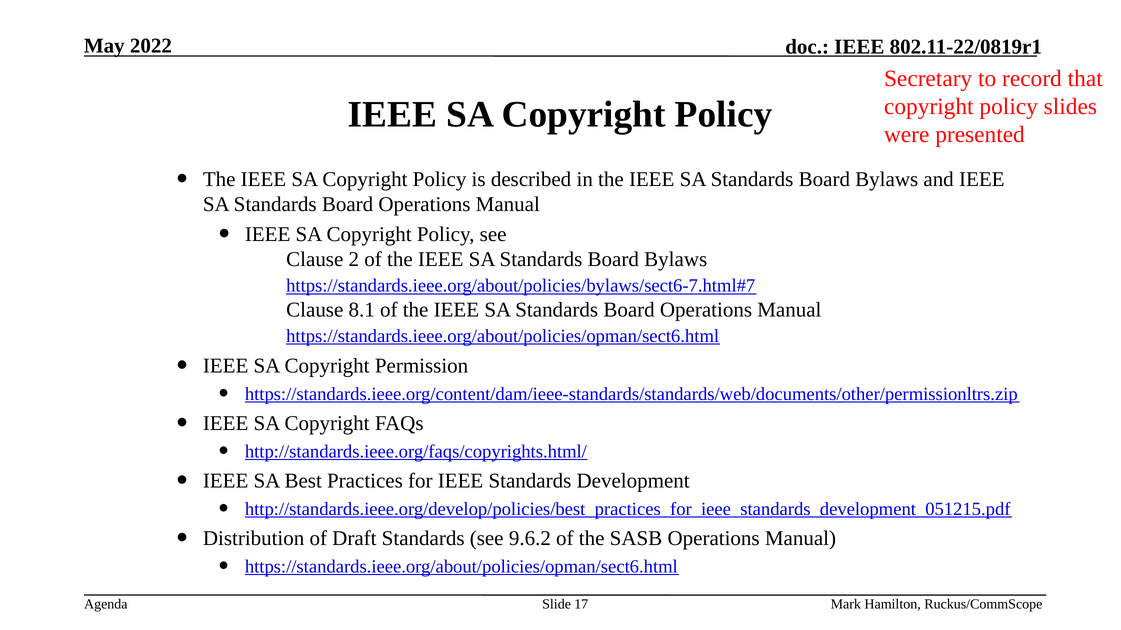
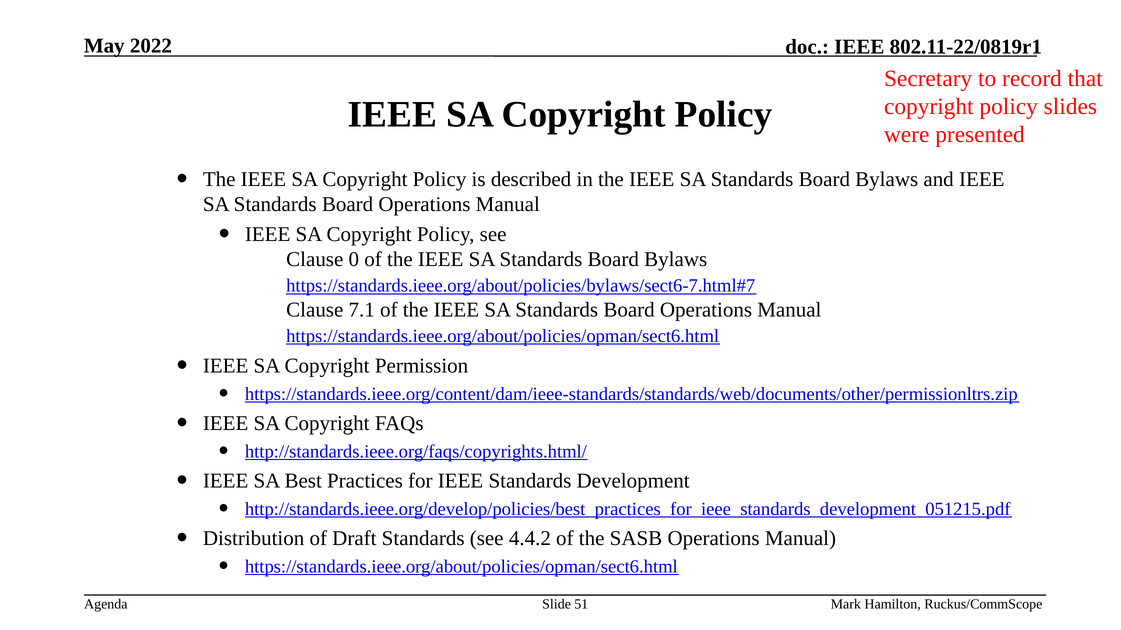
2: 2 -> 0 (354, 260)
8.1: 8.1 -> 7.1 (362, 310)
9.6.2: 9.6.2 -> 4.4.2 (530, 539)
17: 17 -> 51 (581, 605)
